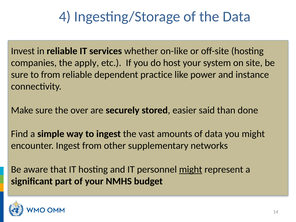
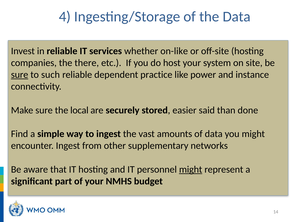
apply: apply -> there (87, 63)
sure underline: none -> present (20, 75)
to from: from -> such (51, 75)
over: over -> local (79, 110)
